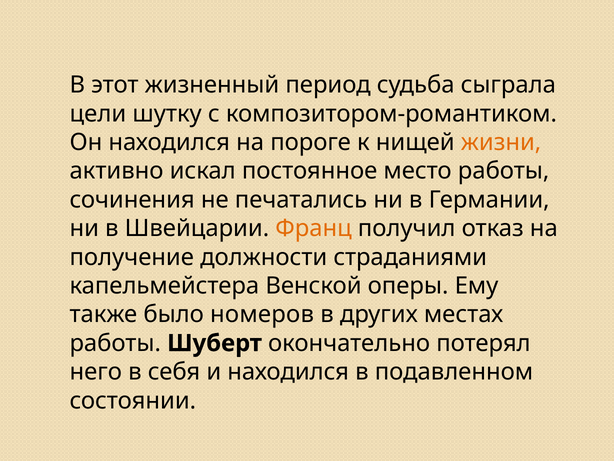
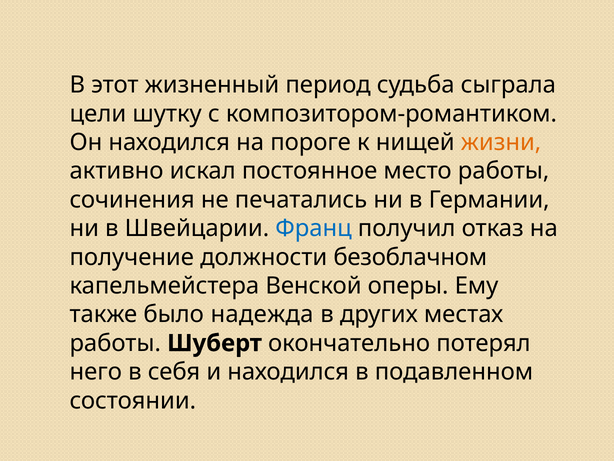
Франц colour: orange -> blue (314, 228)
страданиями: страданиями -> безоблачном (410, 257)
номеров: номеров -> надежда (262, 314)
